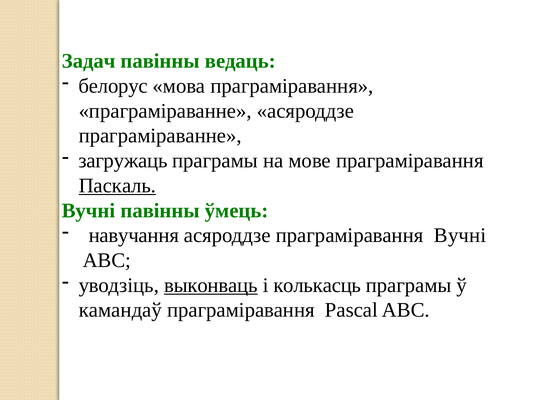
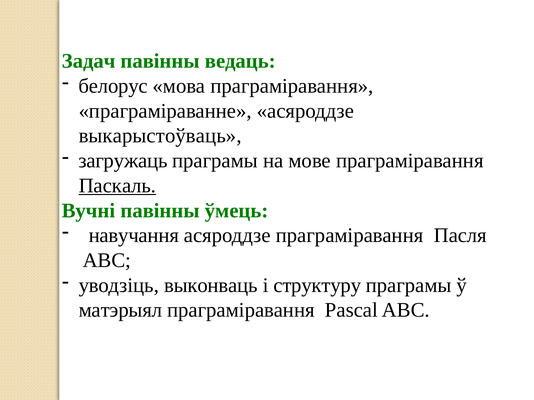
праграміраванне: праграміраванне -> выкарыстоўваць (160, 136)
праграміравання Вучні: Вучні -> Пасля (460, 236)
выконваць underline: present -> none (211, 286)
колькасць: колькасць -> структуру (317, 286)
камандаў: камандаў -> матэрыял (120, 311)
